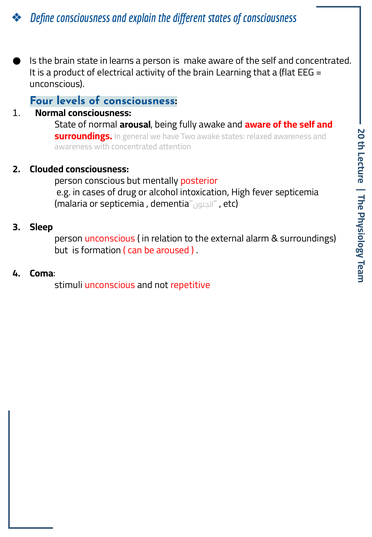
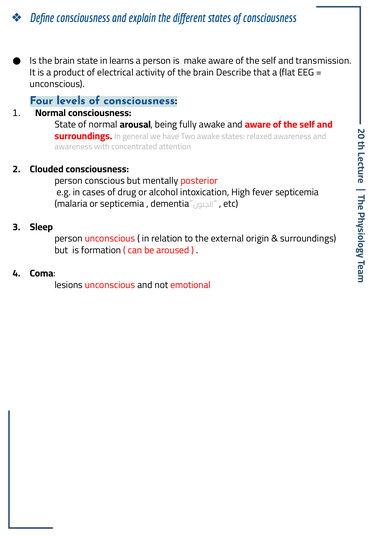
and concentrated: concentrated -> transmission (324, 61)
Learning: Learning -> Describe (234, 72)
alarm: alarm -> origin (258, 239)
stimuli: stimuli -> lesions (69, 285)
repetitive: repetitive -> emotional (190, 285)
